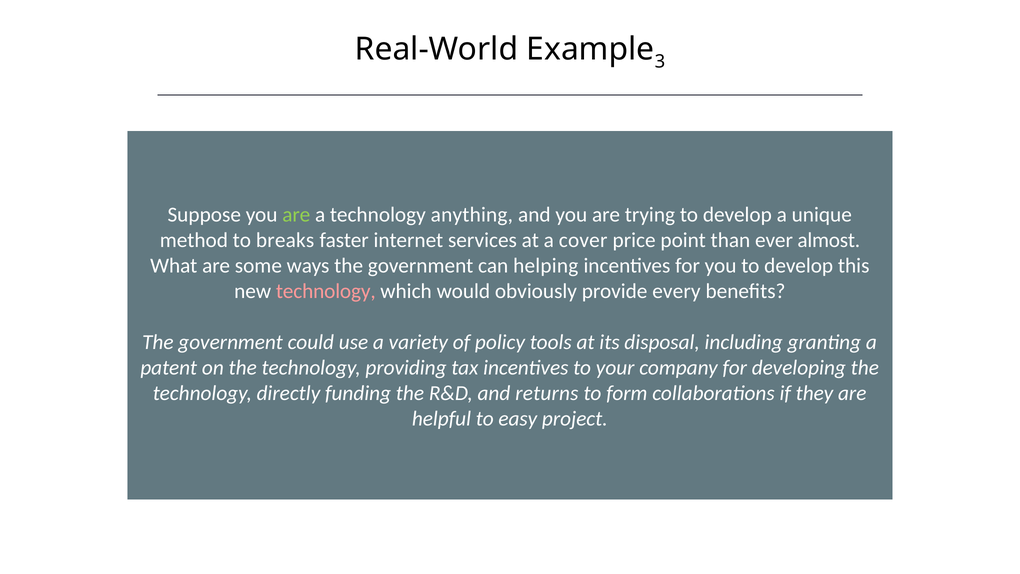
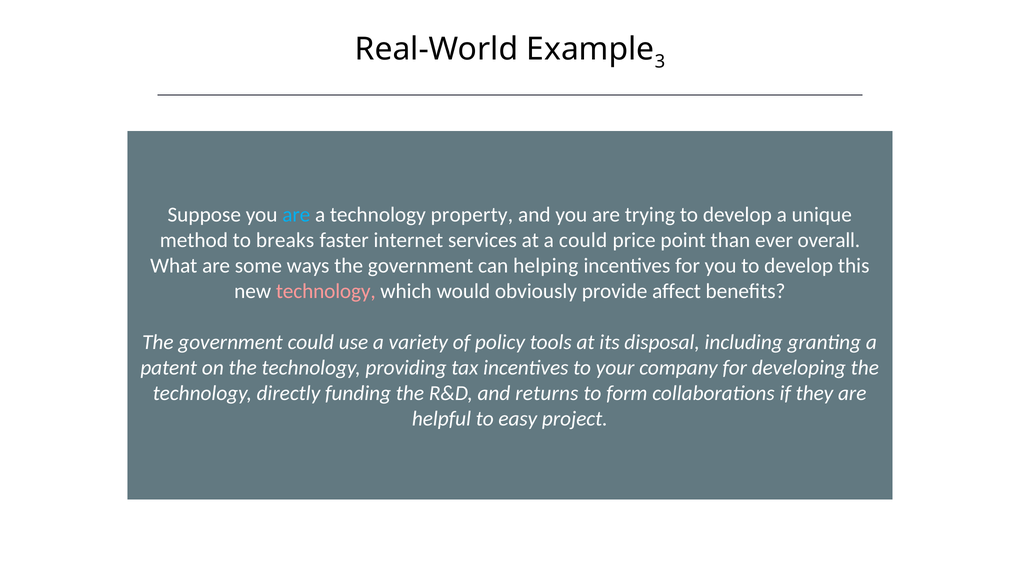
are colour: light green -> light blue (296, 215)
anything: anything -> property (472, 215)
a cover: cover -> could (583, 240)
almost: almost -> overall (829, 240)
every: every -> affect (677, 291)
